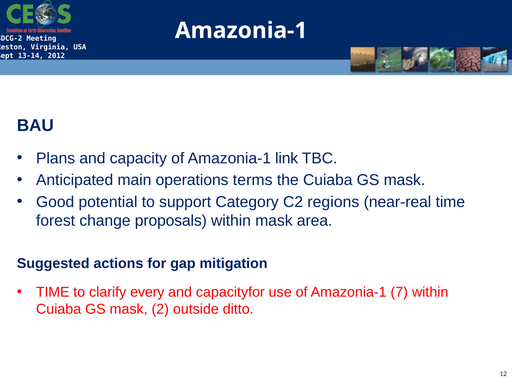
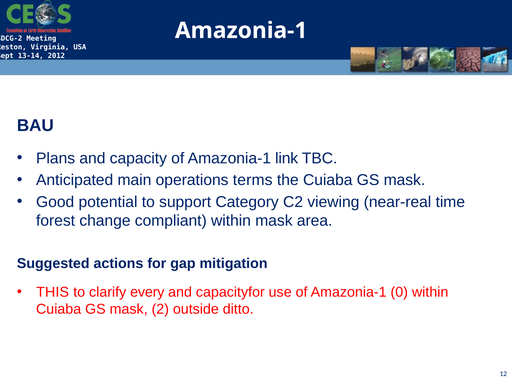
regions: regions -> viewing (333, 202)
proposals: proposals -> compliant (171, 221)
TIME: TIME -> THIS (53, 292)
7: 7 -> 0 (399, 292)
